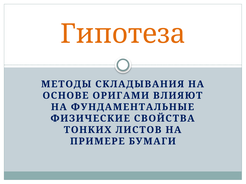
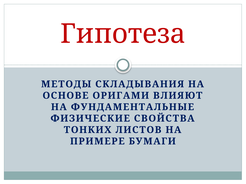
Гипотеза colour: orange -> red (123, 34)
